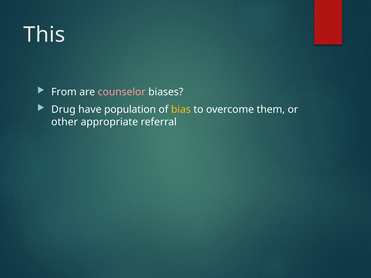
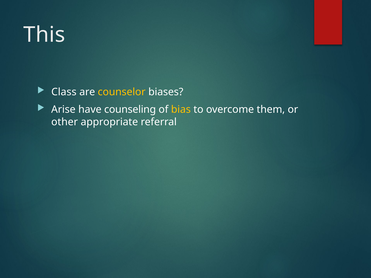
From: From -> Class (64, 92)
counselor colour: pink -> yellow (122, 92)
Drug: Drug -> Arise (63, 110)
population: population -> counseling (130, 110)
